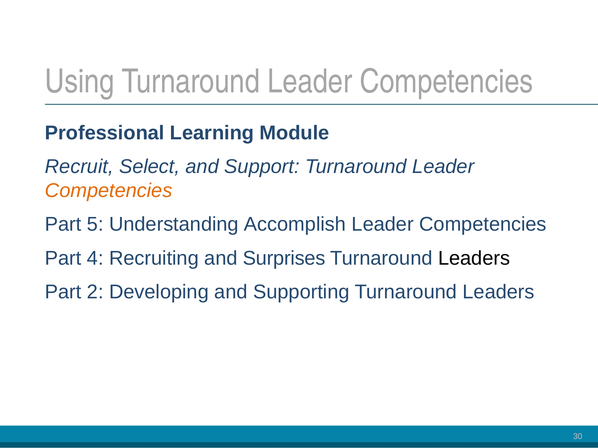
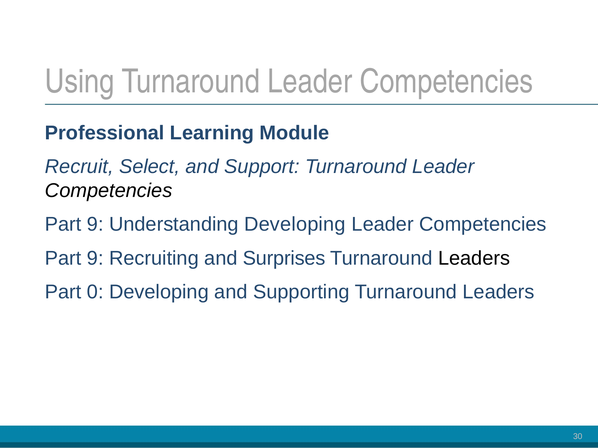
Competencies colour: orange -> black (109, 191)
5: 5 -> 9 (95, 225)
Understanding Accomplish: Accomplish -> Developing (295, 225)
4: 4 -> 9 (95, 259)
2: 2 -> 0 (95, 292)
